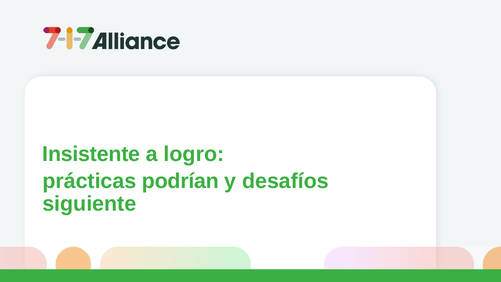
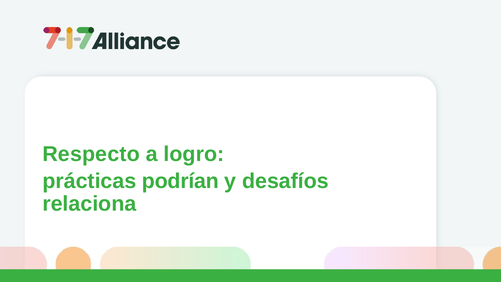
Insistente: Insistente -> Respecto (91, 154)
siguiente: siguiente -> relaciona (89, 203)
